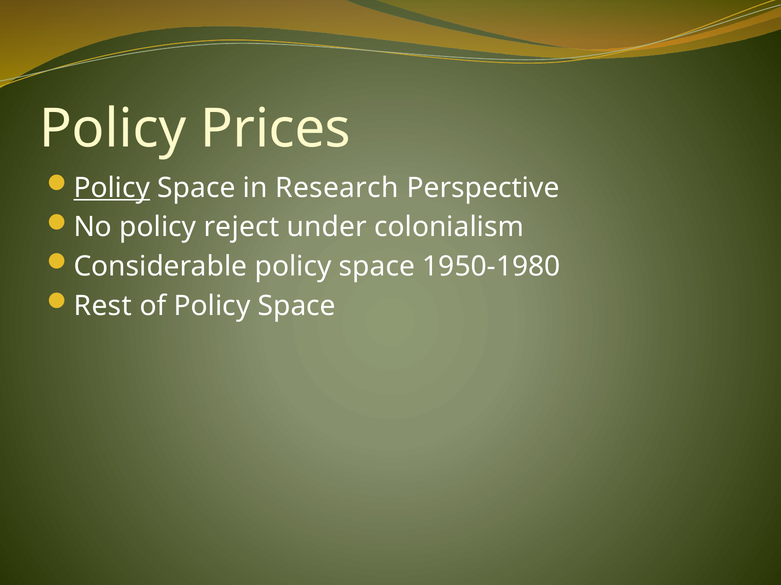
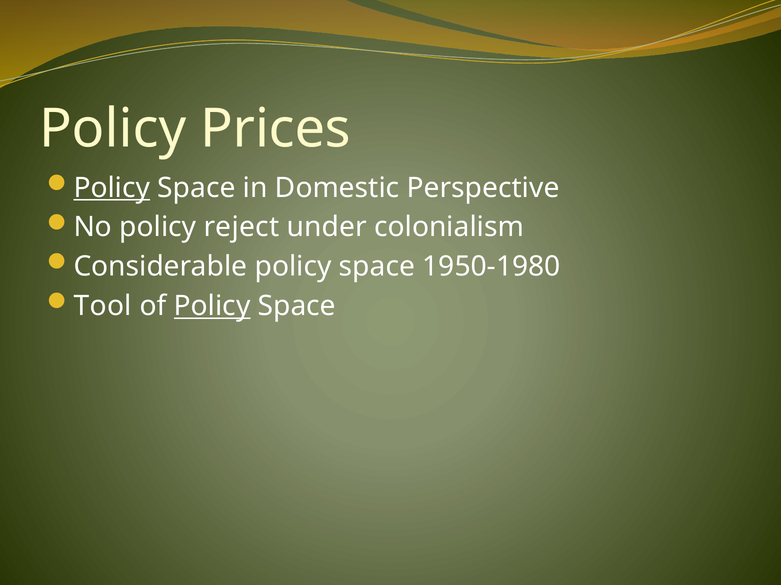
Research: Research -> Domestic (337, 188)
Rest: Rest -> Tool (103, 306)
Policy underline: none -> present (212, 306)
